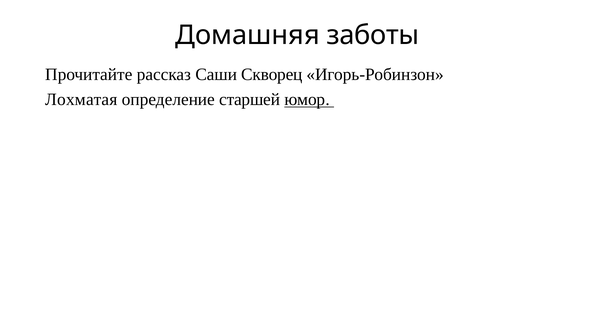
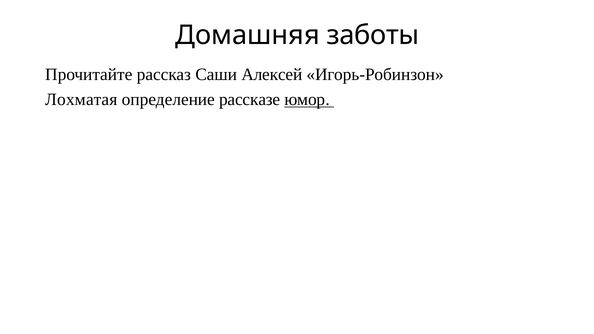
Скворец: Скворец -> Алексей (272, 75)
старшей: старшей -> рассказе (250, 99)
